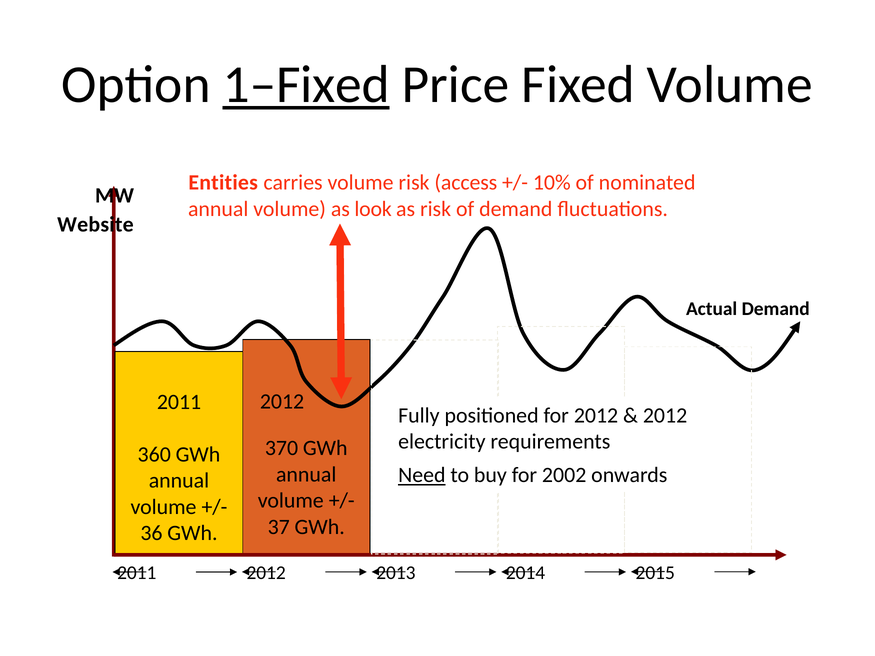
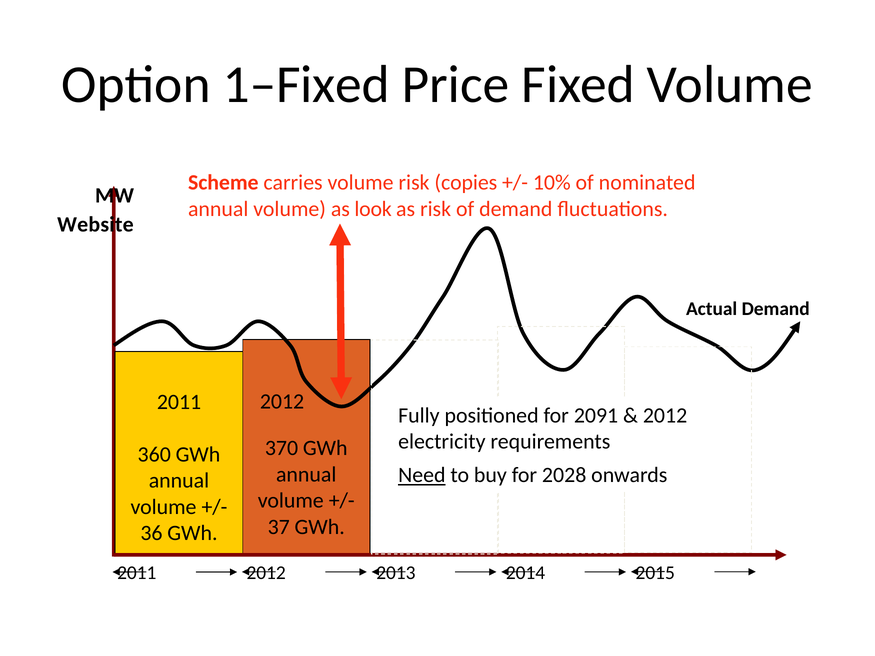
1–Fixed underline: present -> none (306, 85)
Entities: Entities -> Scheme (223, 183)
access: access -> copies (466, 183)
for 2012: 2012 -> 2091 (596, 416)
2002: 2002 -> 2028 (564, 475)
